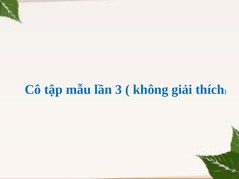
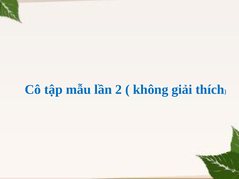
3: 3 -> 2 (119, 90)
